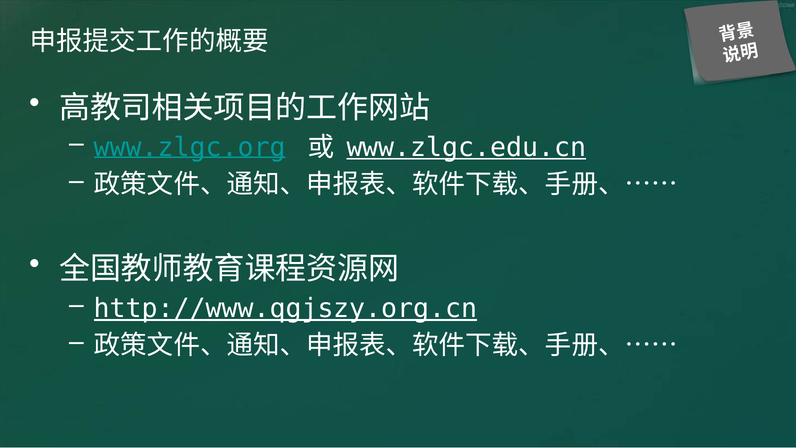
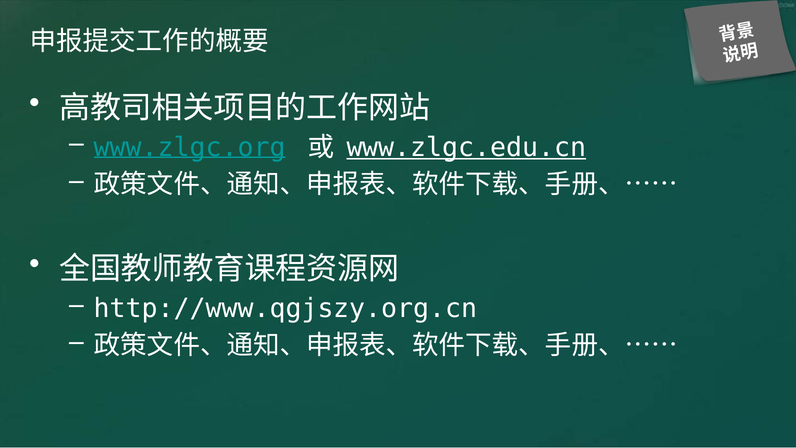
http://www.qgjszy.org.cn underline: present -> none (286, 308)
